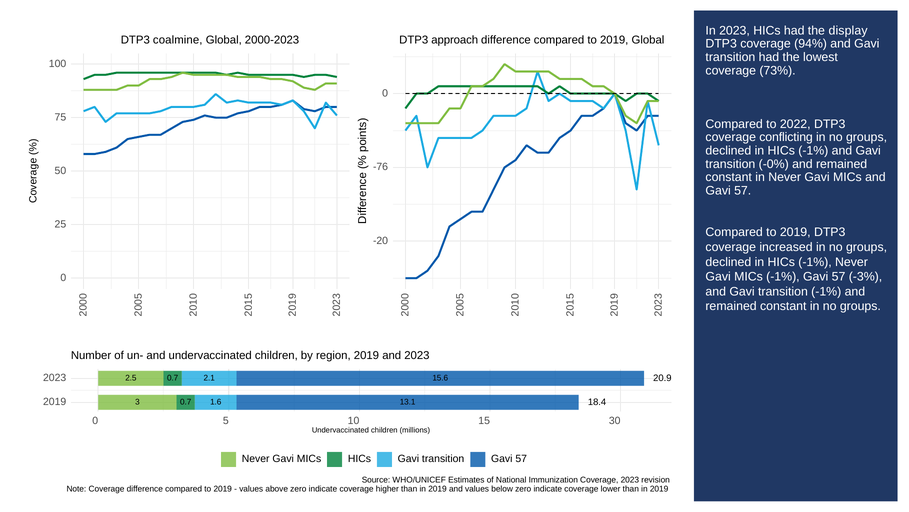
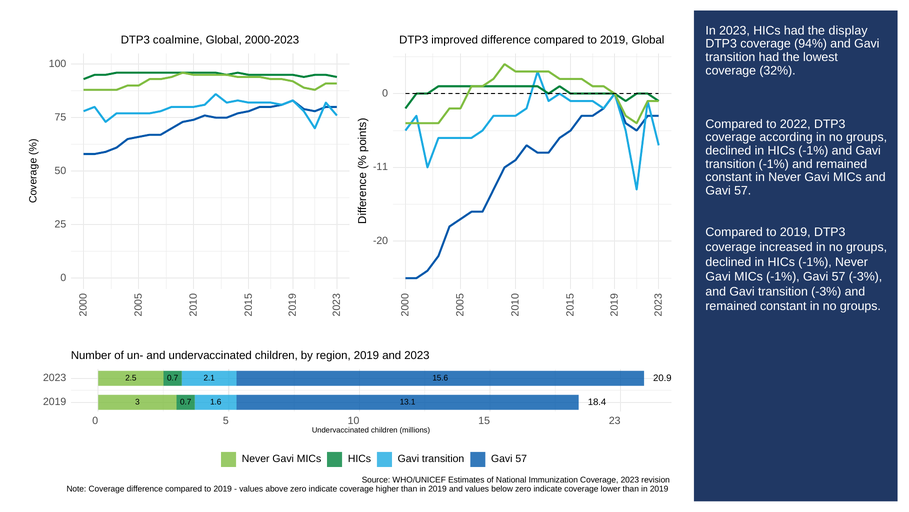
approach: approach -> improved (455, 40)
73%: 73% -> 32% (777, 70)
conflicting: conflicting -> according (786, 137)
transition -0%: -0% -> -1% (774, 164)
-76: -76 -> -11 (381, 167)
transition -1%: -1% -> -3% (826, 291)
30: 30 -> 23 (615, 420)
